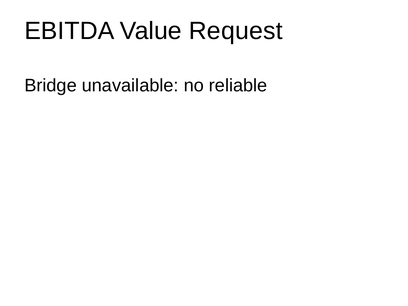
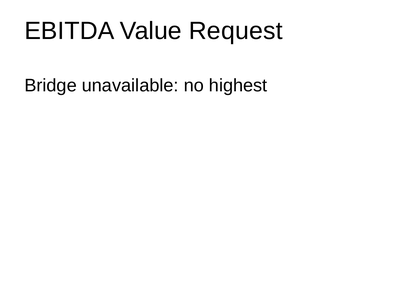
reliable: reliable -> highest (238, 86)
